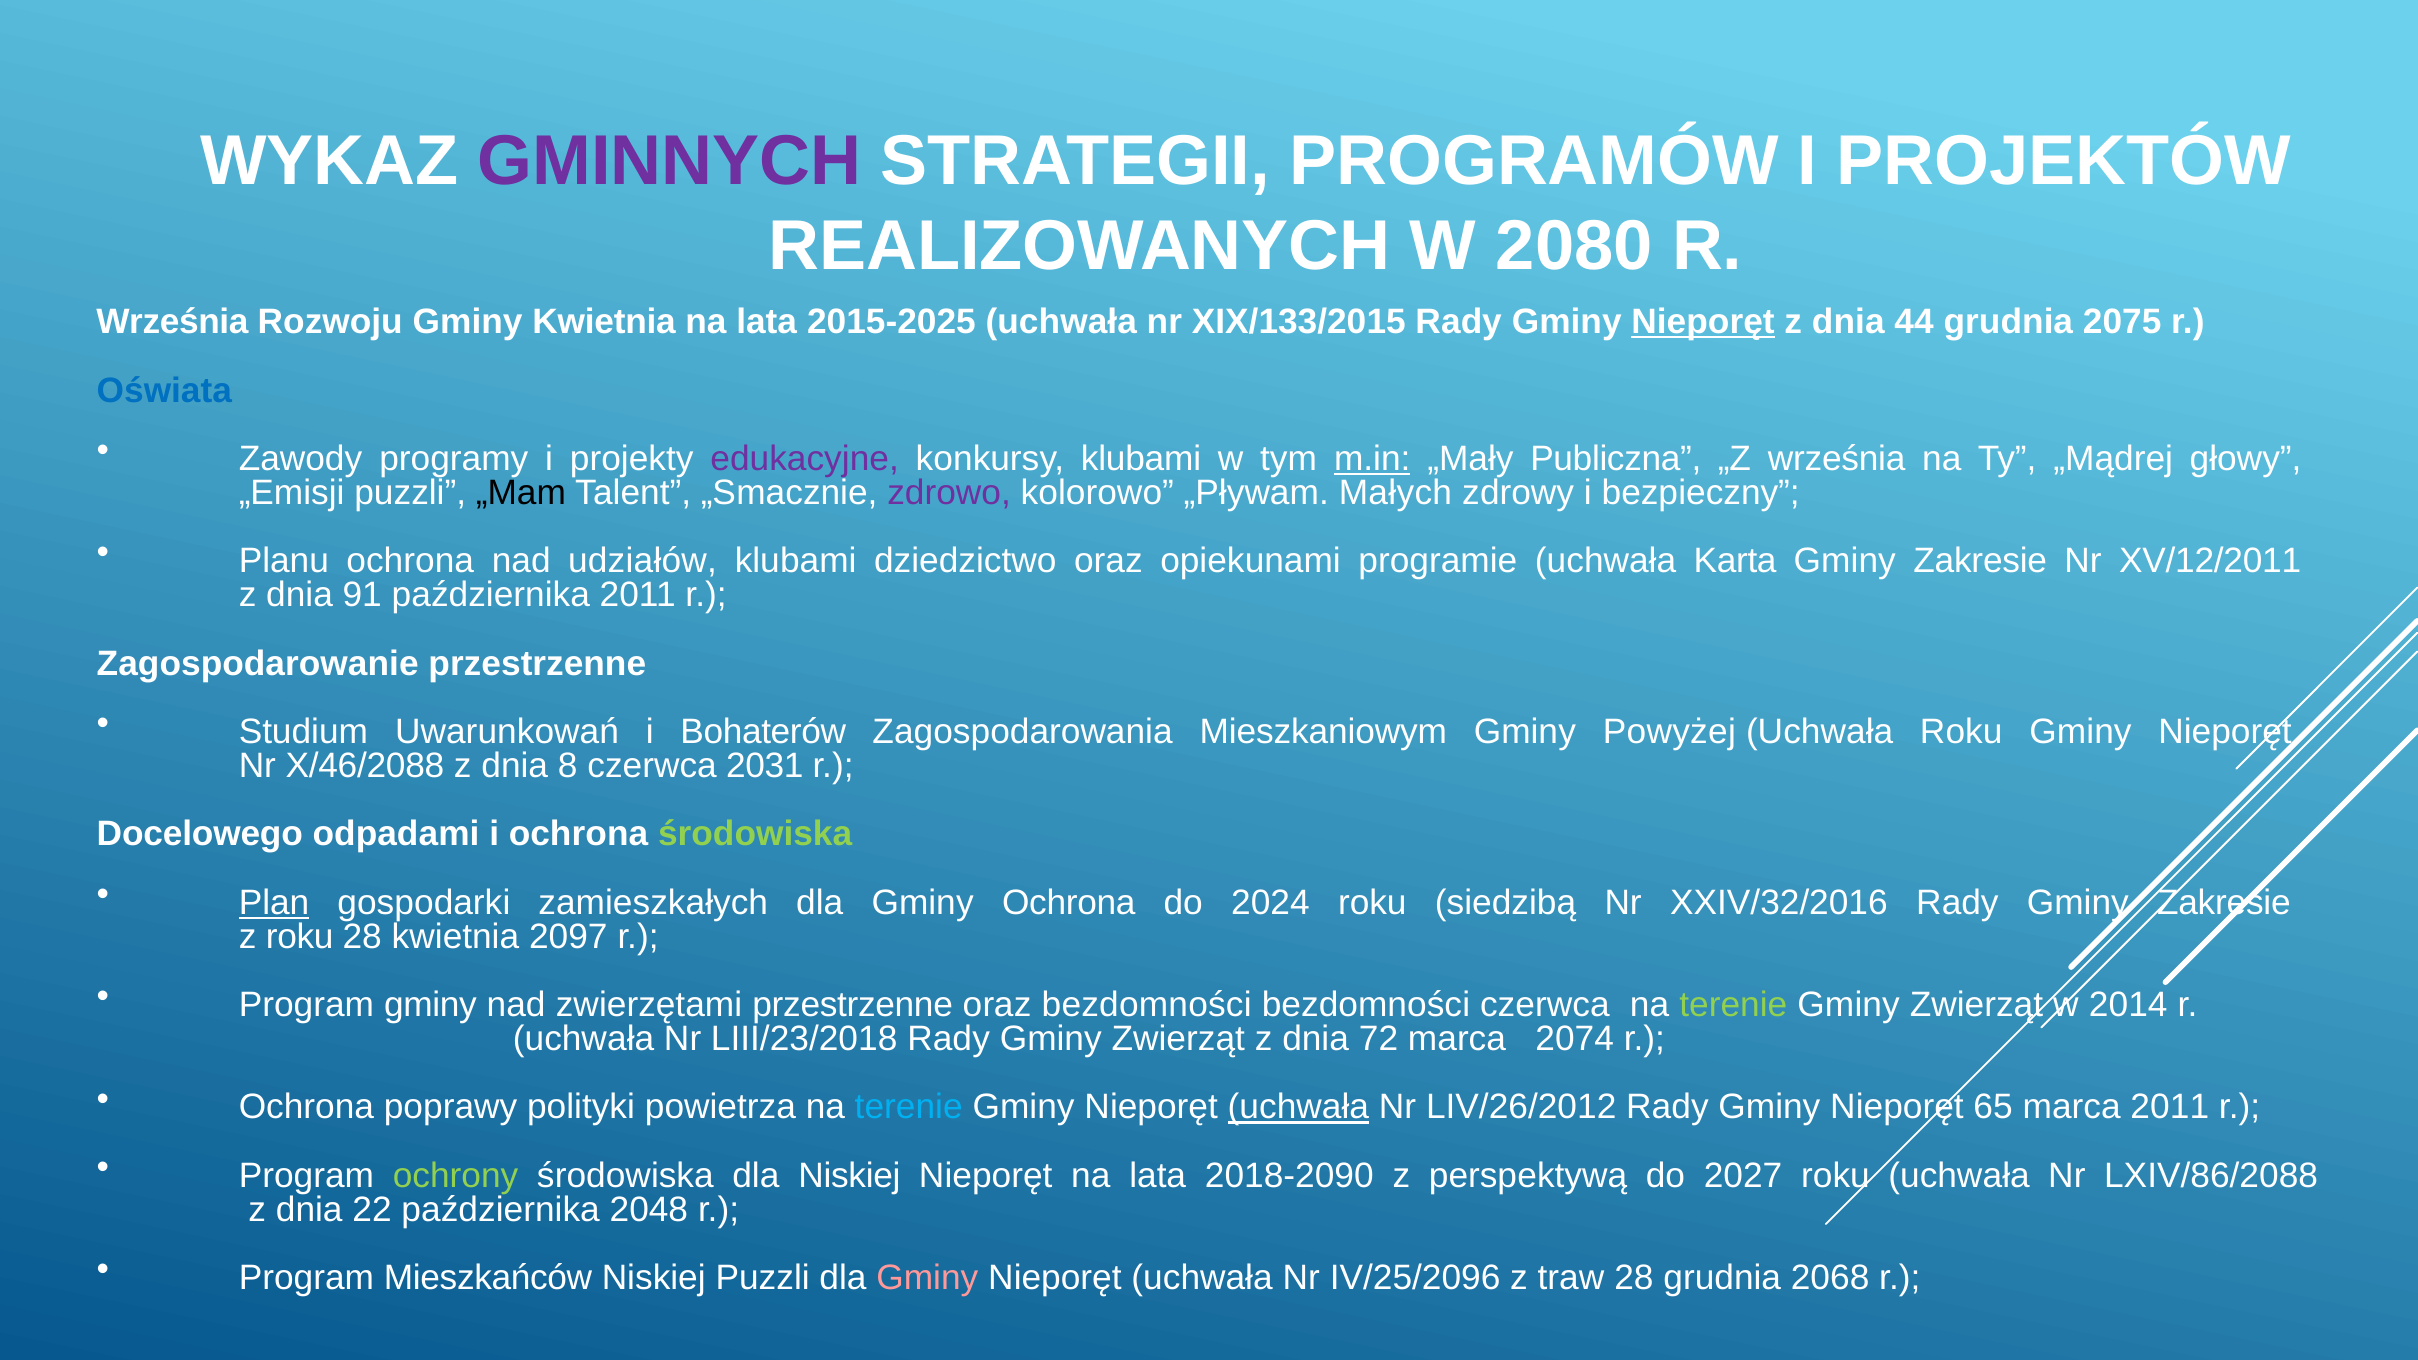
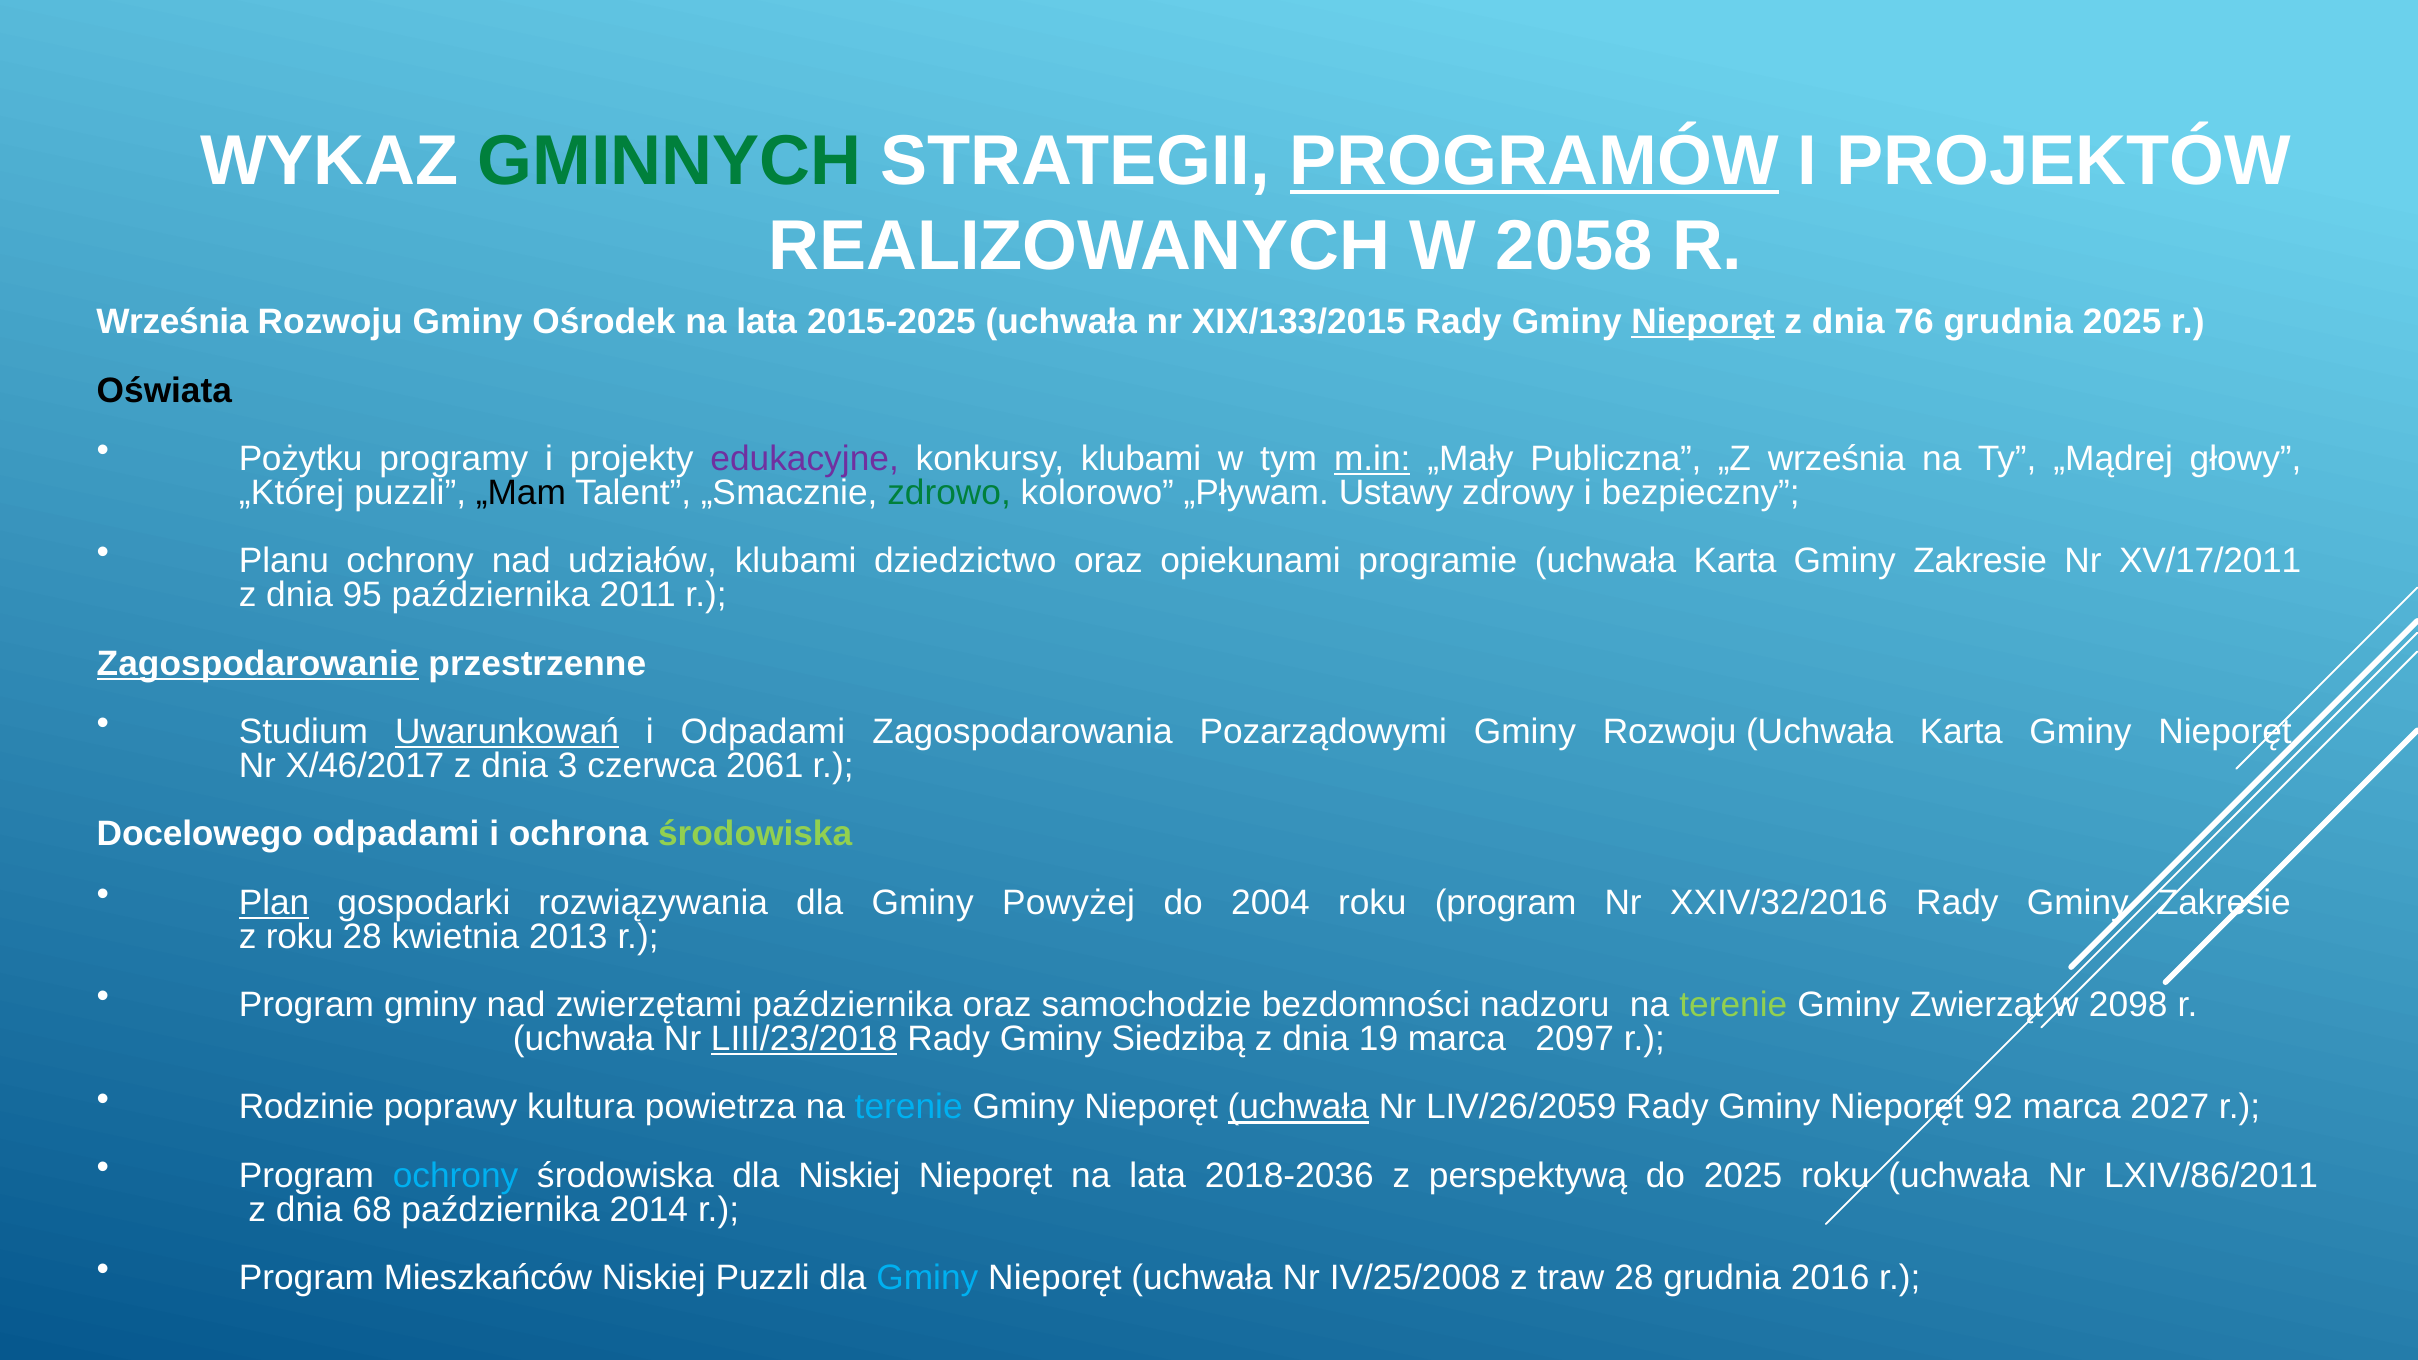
GMINNYCH colour: purple -> green (669, 162)
PROGRAMÓW underline: none -> present (1534, 162)
2080: 2080 -> 2058 (1574, 246)
Gminy Kwietnia: Kwietnia -> Ośrodek (604, 322)
44: 44 -> 76 (1914, 322)
grudnia 2075: 2075 -> 2025 (2122, 322)
Oświata colour: blue -> black (164, 390)
Zawody: Zawody -> Pożytku (301, 459)
„Emisji: „Emisji -> „Której (291, 493)
zdrowo colour: purple -> green (949, 493)
Małych: Małych -> Ustawy (1396, 493)
Planu ochrona: ochrona -> ochrony (410, 561)
XV/12/2011: XV/12/2011 -> XV/17/2011 (2210, 561)
91: 91 -> 95 (362, 595)
Zagospodarowanie underline: none -> present (258, 664)
Uwarunkowań underline: none -> present (507, 732)
i Bohaterów: Bohaterów -> Odpadami (763, 732)
Mieszkaniowym: Mieszkaniowym -> Pozarządowymi (1323, 732)
Gminy Powyżej: Powyżej -> Rozwoju (1670, 732)
Roku: Roku -> Karta (1961, 732)
X/46/2088: X/46/2088 -> X/46/2017 (365, 766)
8: 8 -> 3 (568, 766)
2031: 2031 -> 2061 (765, 766)
zamieszkałych: zamieszkałych -> rozwiązywania (653, 903)
Gminy Ochrona: Ochrona -> Powyżej (1069, 903)
2024: 2024 -> 2004 (1270, 903)
roku siedzibą: siedzibą -> program (1506, 903)
2097: 2097 -> 2013 (568, 937)
zwierzętami przestrzenne: przestrzenne -> października (852, 1005)
oraz bezdomności: bezdomności -> samochodzie (1147, 1005)
bezdomności czerwca: czerwca -> nadzoru (1545, 1005)
2014: 2014 -> 2098 (2128, 1005)
LIII/23/2018 underline: none -> present (804, 1039)
Rady Gminy Zwierząt: Zwierząt -> Siedzibą (1178, 1039)
72: 72 -> 19 (1379, 1039)
2074: 2074 -> 2097 (1575, 1039)
Ochrona: Ochrona -> Rodzinie (307, 1107)
polityki: polityki -> kultura (581, 1107)
LIV/26/2012: LIV/26/2012 -> LIV/26/2059 (1521, 1107)
65: 65 -> 92 (1993, 1107)
marca 2011: 2011 -> 2027 (2170, 1107)
ochrony colour: light green -> light blue (456, 1176)
2018-2090: 2018-2090 -> 2018-2036 (1289, 1176)
do 2027: 2027 -> 2025 (1743, 1176)
LXIV/86/2088: LXIV/86/2088 -> LXIV/86/2011 (2211, 1176)
22: 22 -> 68 (372, 1210)
2048: 2048 -> 2014 (649, 1210)
Gminy colour: pink -> light blue (927, 1278)
IV/25/2096: IV/25/2096 -> IV/25/2008 (1415, 1278)
2068: 2068 -> 2016 (1830, 1278)
